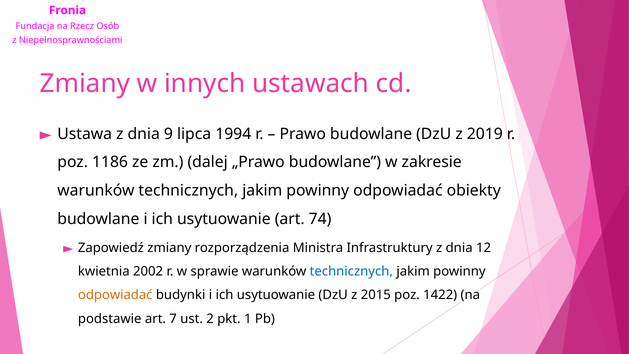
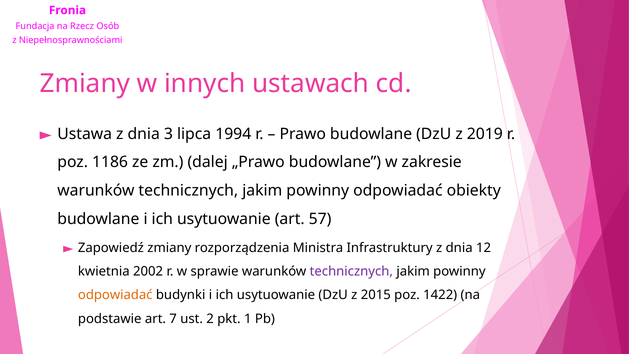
9: 9 -> 3 (168, 134)
74: 74 -> 57 (320, 219)
technicznych colour: blue -> purple (351, 271)
